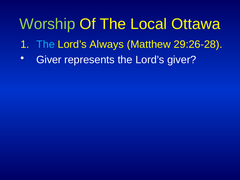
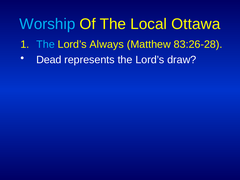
Worship colour: light green -> light blue (47, 24)
29:26-28: 29:26-28 -> 83:26-28 (198, 44)
Giver: Giver -> Dead (49, 60)
Lord’s giver: giver -> draw (182, 60)
